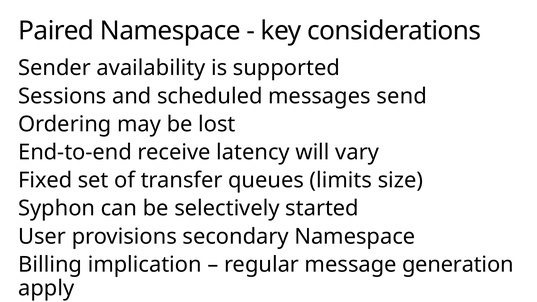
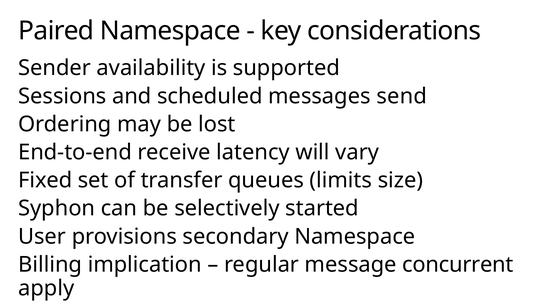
generation: generation -> concurrent (458, 265)
